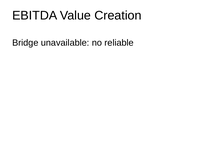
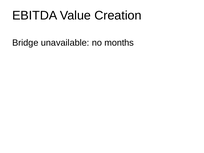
reliable: reliable -> months (119, 43)
